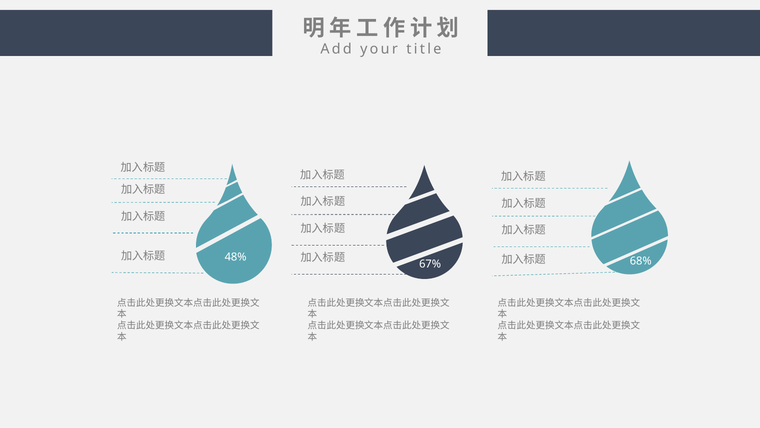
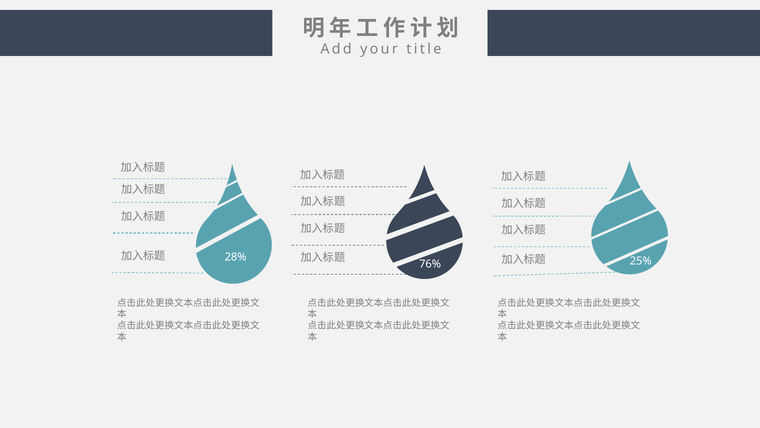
48%: 48% -> 28% (236, 257)
68%: 68% -> 25% (641, 261)
67%: 67% -> 76% (430, 264)
